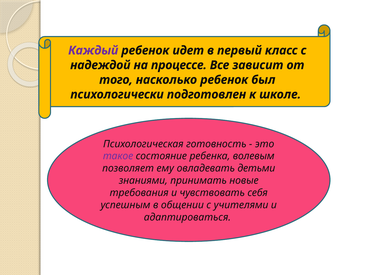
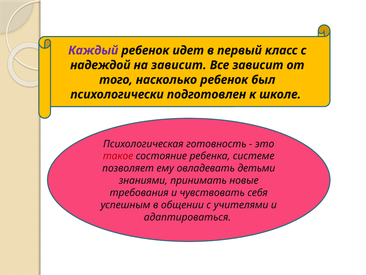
на процессе: процессе -> зависит (179, 65)
такое colour: purple -> red (118, 156)
волевым: волевым -> системе (254, 156)
